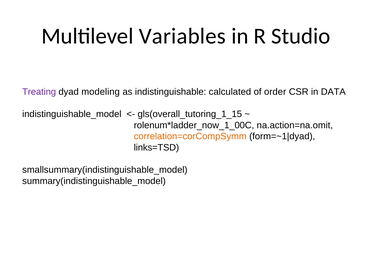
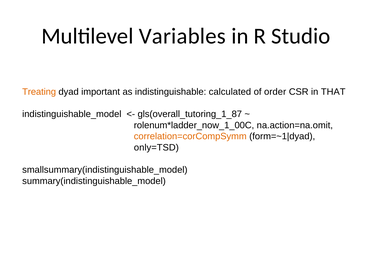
Treating colour: purple -> orange (39, 92)
modeling: modeling -> important (101, 92)
DATA: DATA -> THAT (333, 92)
gls(overall_tutoring_1_15: gls(overall_tutoring_1_15 -> gls(overall_tutoring_1_87 (190, 114)
links=TSD: links=TSD -> only=TSD (156, 148)
